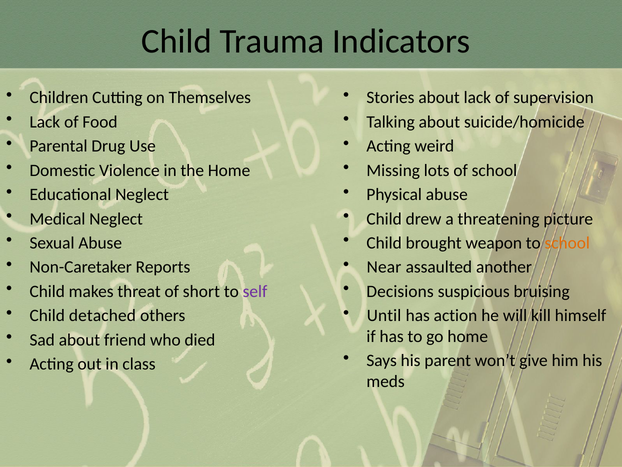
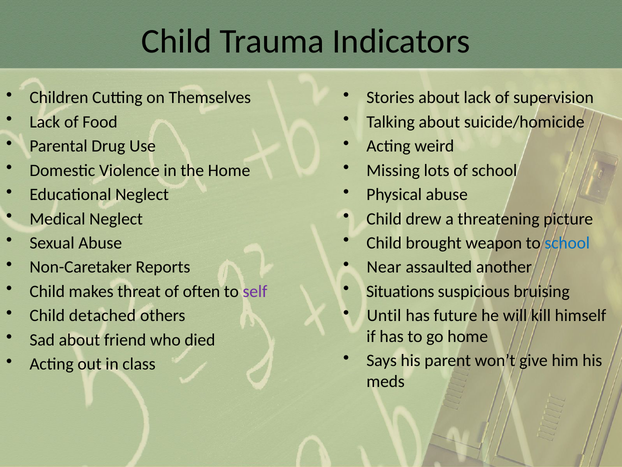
school colour: orange -> blue (567, 243)
short: short -> often (202, 291)
Decisions: Decisions -> Situations (400, 291)
action: action -> future (456, 315)
